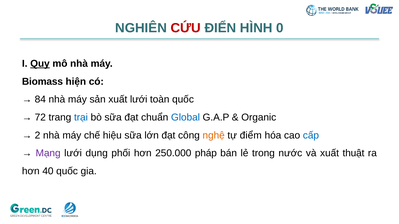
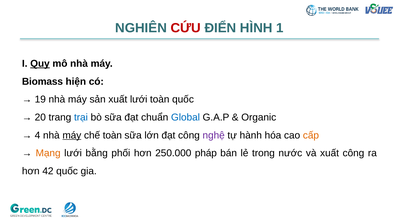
0: 0 -> 1 (280, 28)
84: 84 -> 19 (40, 100)
72: 72 -> 20 (40, 118)
2: 2 -> 4 (37, 136)
máy underline: none -> present (72, 136)
chế hiệu: hiệu -> toàn (112, 136)
nghệ colour: orange -> purple (214, 136)
điểm: điểm -> hành (251, 136)
cấp colour: blue -> orange (311, 136)
Mạng colour: purple -> orange (48, 153)
dụng: dụng -> bằng (97, 153)
xuất thuật: thuật -> công (353, 153)
40: 40 -> 42 (48, 171)
